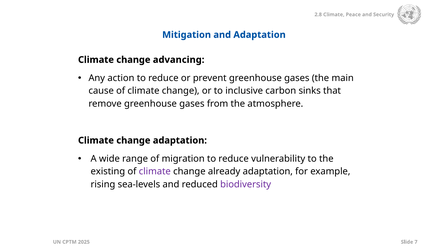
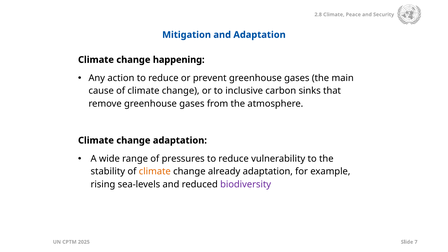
advancing: advancing -> happening (179, 60)
migration: migration -> pressures (183, 159)
existing: existing -> stability (108, 172)
climate colour: purple -> orange (155, 172)
